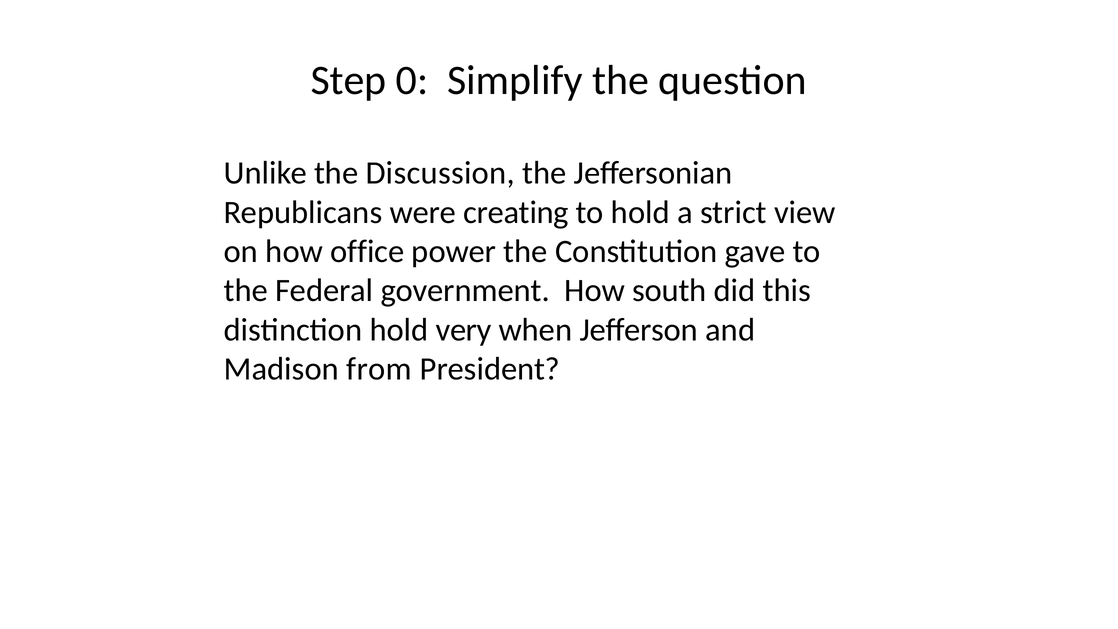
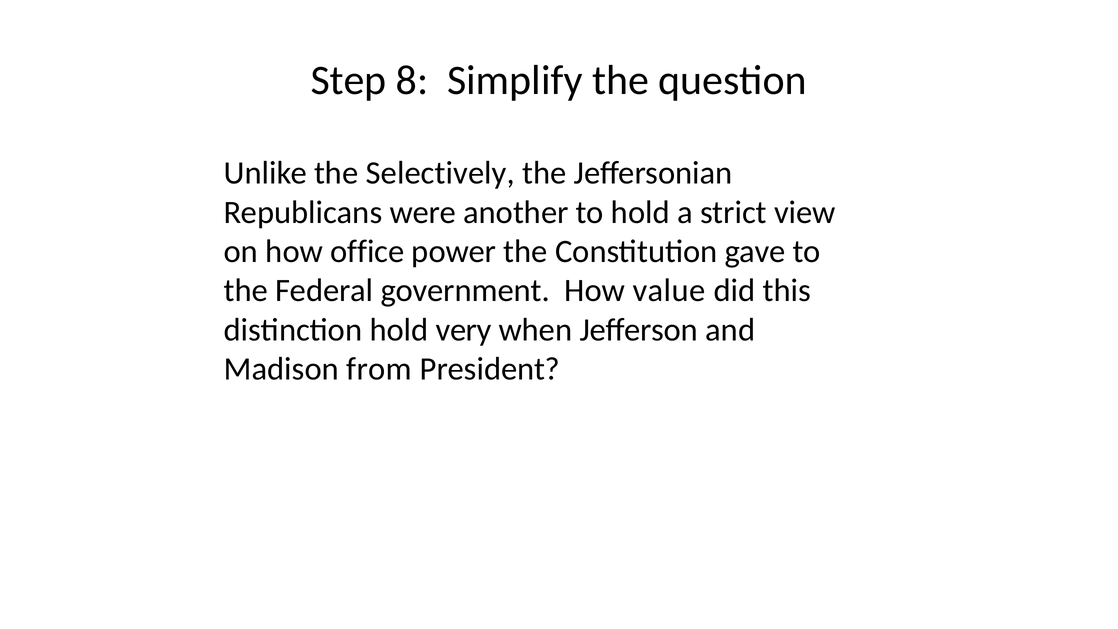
0: 0 -> 8 (412, 80)
Discussion: Discussion -> Selectively (440, 173)
creating: creating -> another (516, 212)
south: south -> value (669, 291)
